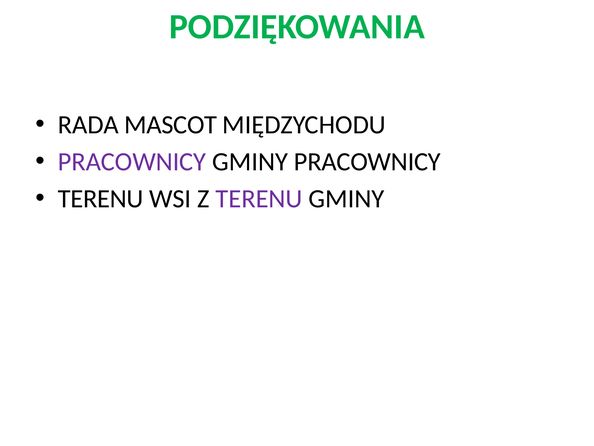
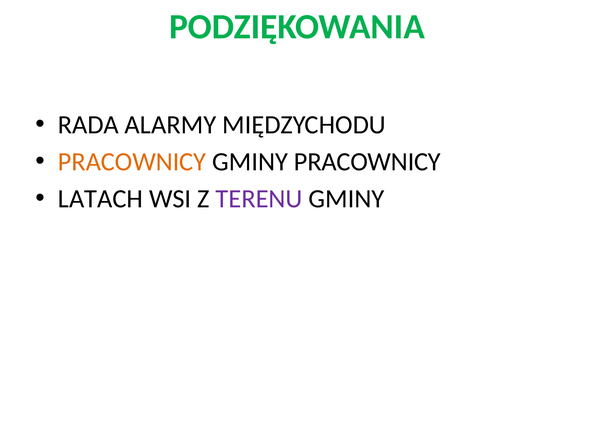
MASCOT: MASCOT -> ALARMY (170, 125)
PRACOWNICY colour: purple -> orange (132, 162)
TERENU: TERENU -> LATACH (100, 199)
